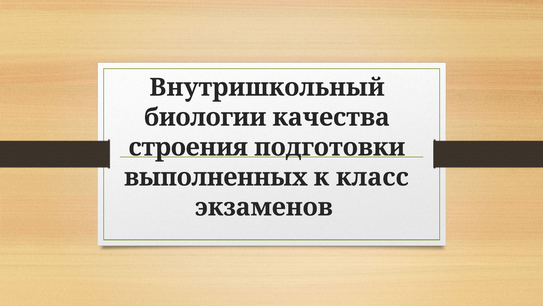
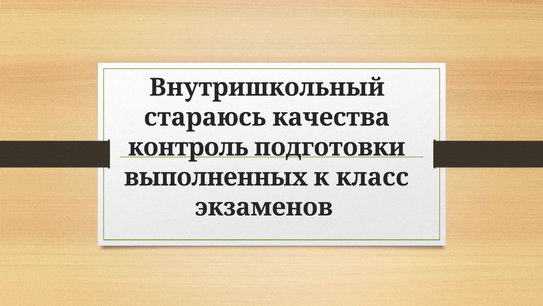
биологии: биологии -> стараюсь (205, 117)
строения: строения -> контроль (188, 147)
